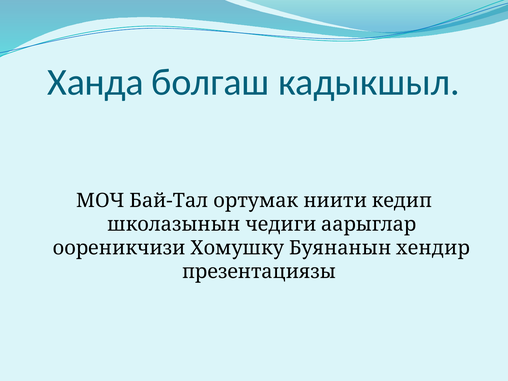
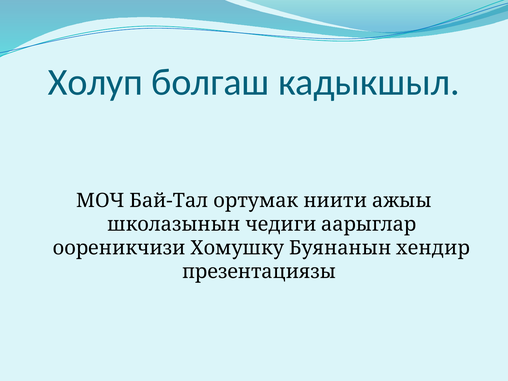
Ханда: Ханда -> Холуп (95, 82)
кедип: кедип -> ажыы (402, 201)
